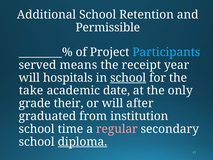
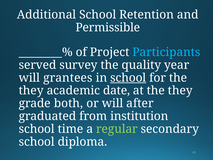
means: means -> survey (78, 65)
receipt: receipt -> quality (141, 65)
hospitals: hospitals -> grantees (68, 78)
take: take -> they (31, 90)
at the only: only -> they (180, 90)
their: their -> both (68, 103)
regular colour: pink -> light green (117, 129)
diploma underline: present -> none (82, 142)
